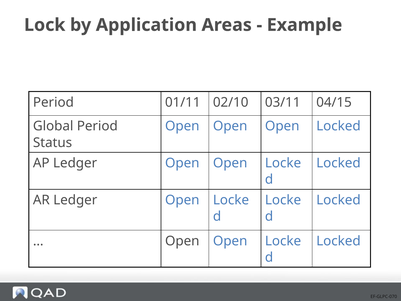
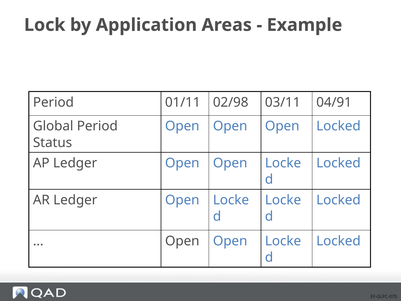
02/10: 02/10 -> 02/98 (231, 102)
04/15: 04/15 -> 04/91 (334, 102)
